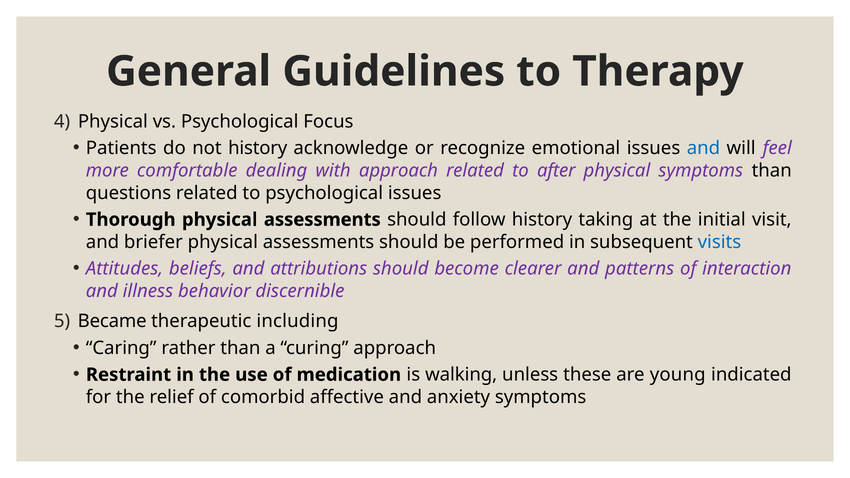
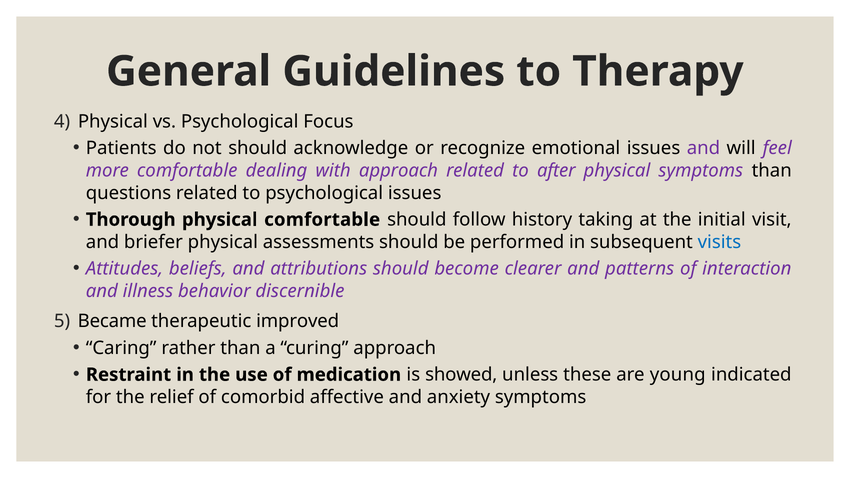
not history: history -> should (258, 148)
and colour: blue -> purple (703, 148)
Thorough physical assessments: assessments -> comfortable (322, 220)
including: including -> improved (298, 321)
walking: walking -> showed (461, 375)
